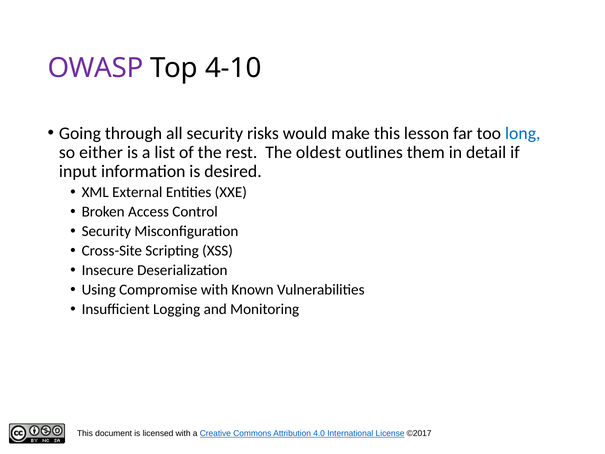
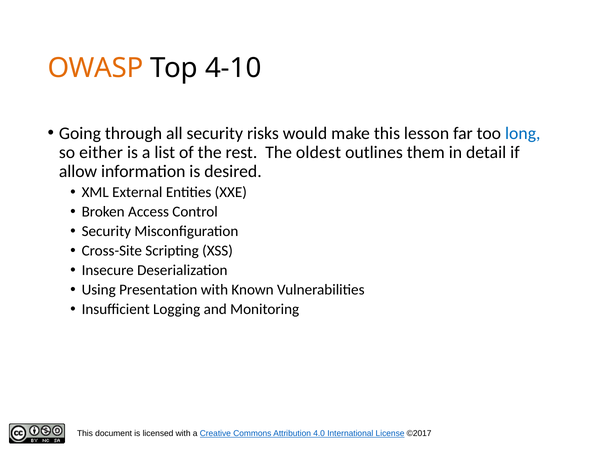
OWASP colour: purple -> orange (96, 68)
input: input -> allow (78, 171)
Compromise: Compromise -> Presentation (158, 290)
